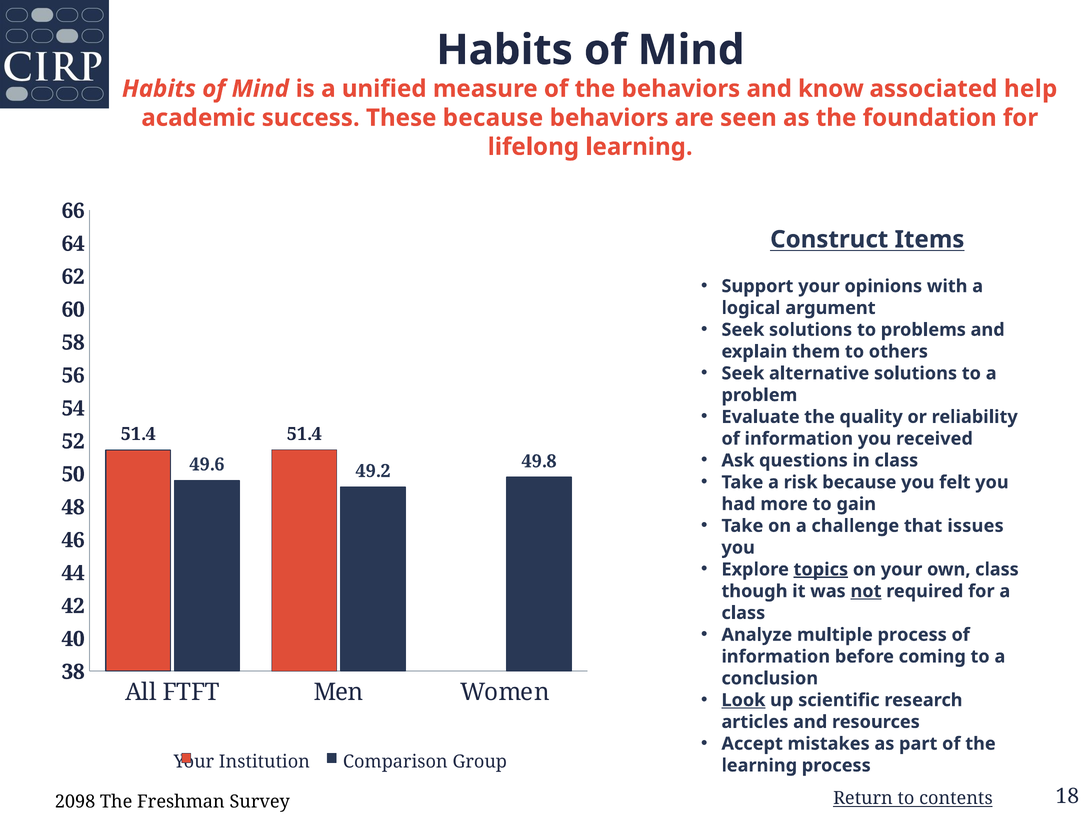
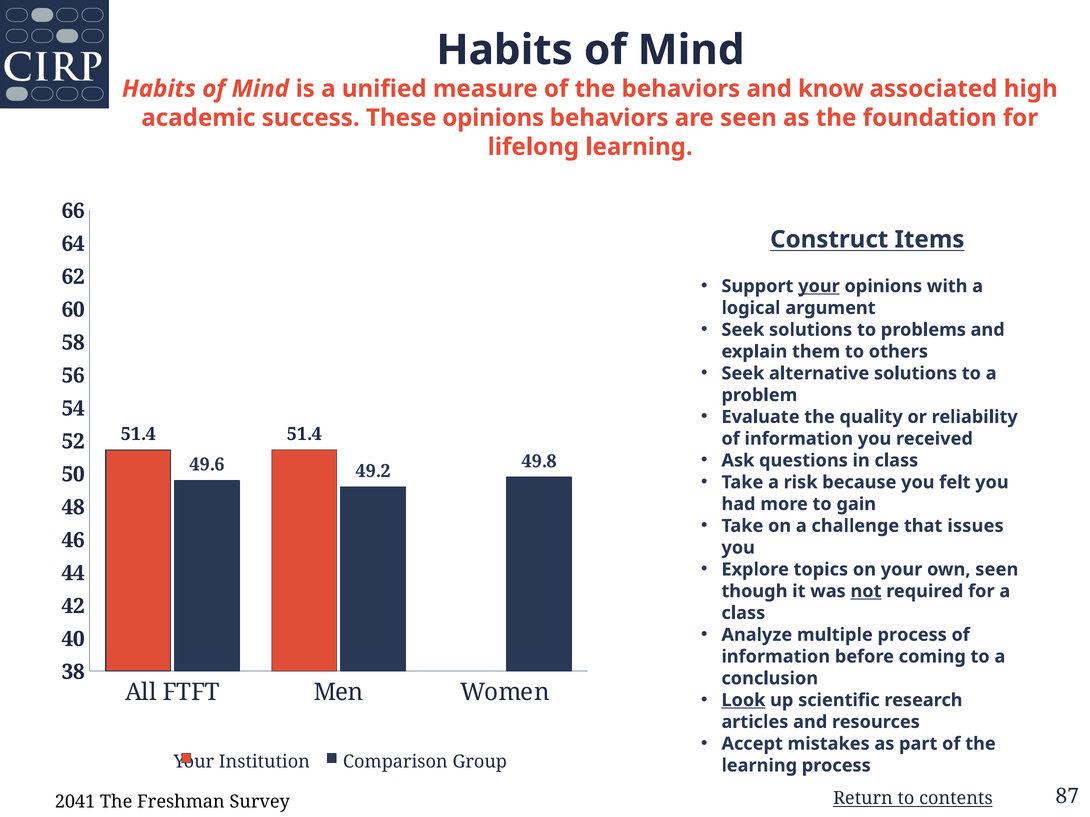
associated help: help -> high (1031, 89)
These because: because -> opinions (493, 118)
your underline: none -> present (819, 286)
topics underline: present -> none (821, 570)
own class: class -> seen (997, 570)
2098: 2098 -> 2041 (75, 802)
18: 18 -> 87 (1067, 797)
